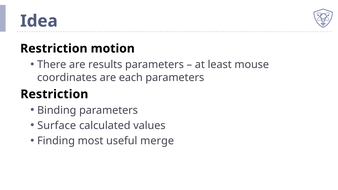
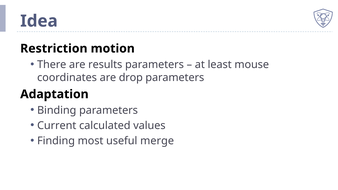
each: each -> drop (131, 78)
Restriction: Restriction -> Adaptation (54, 94)
Surface: Surface -> Current (57, 126)
